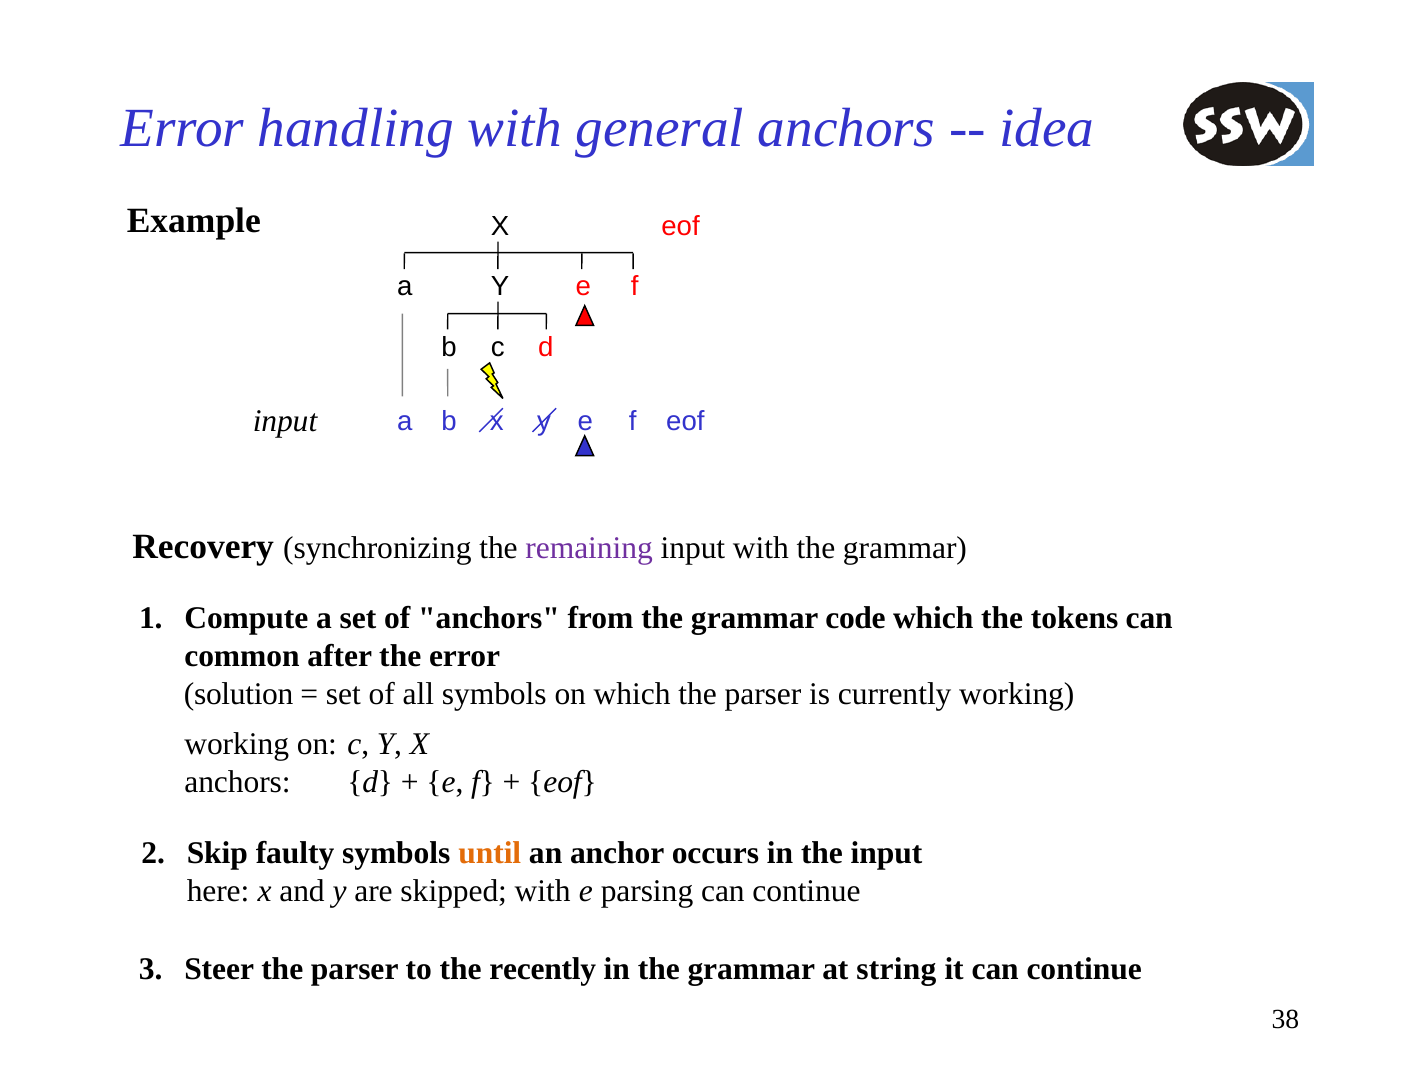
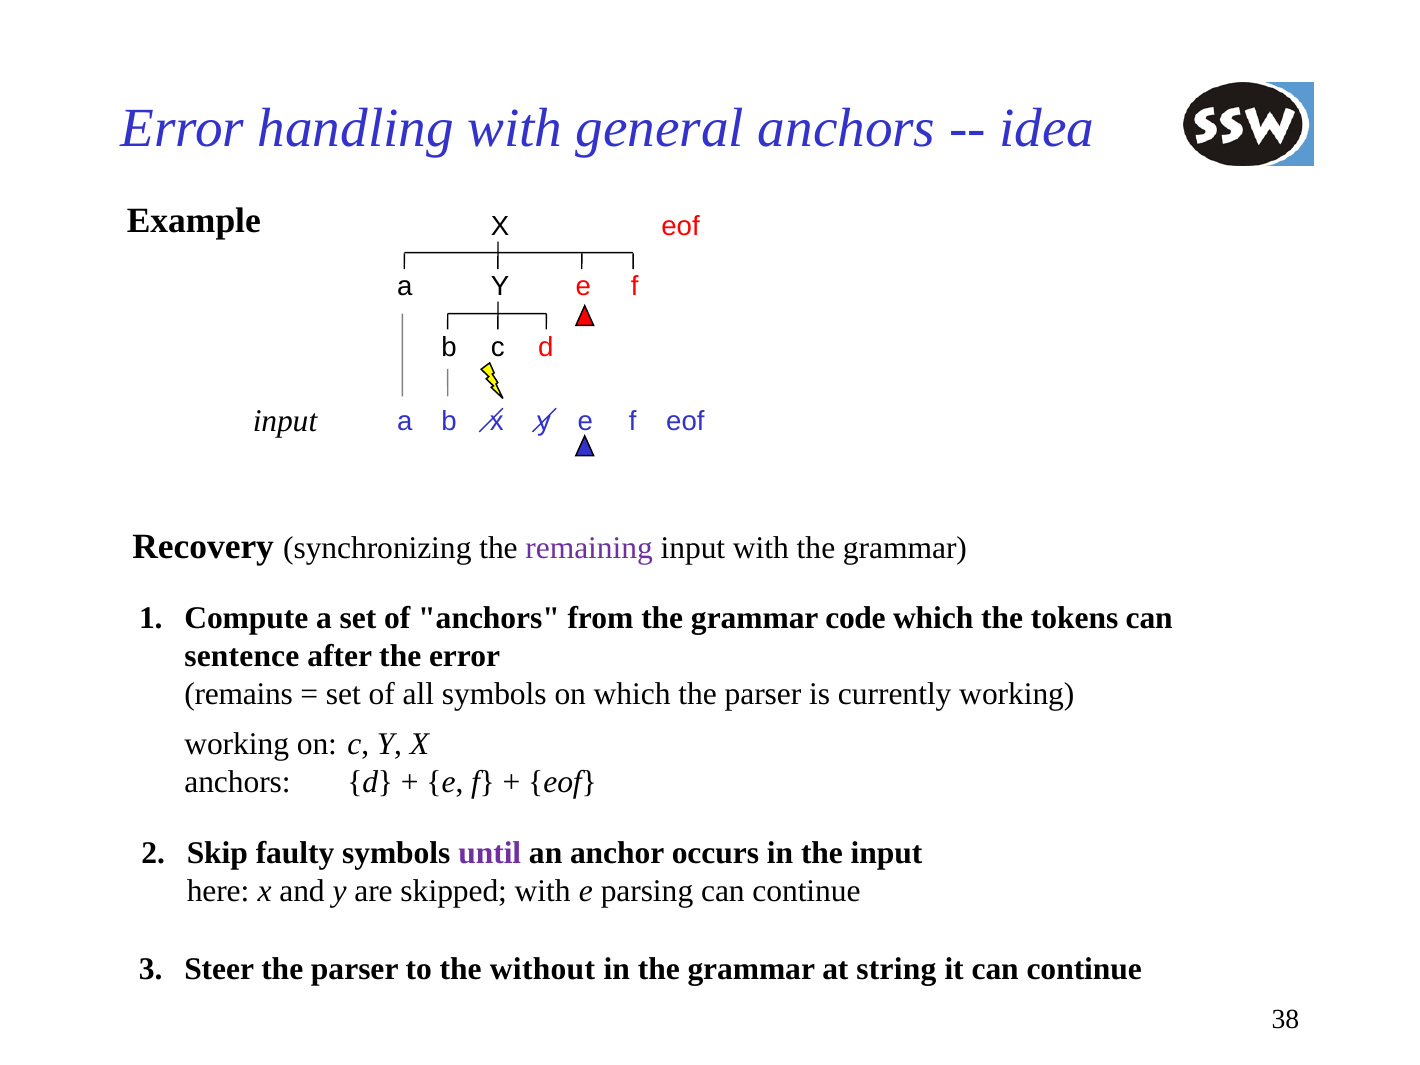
common: common -> sentence (242, 656)
solution: solution -> remains (239, 694)
until colour: orange -> purple (490, 853)
recently: recently -> without (542, 969)
